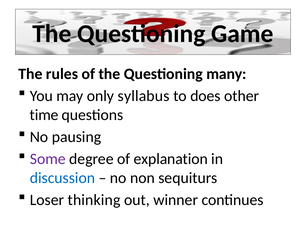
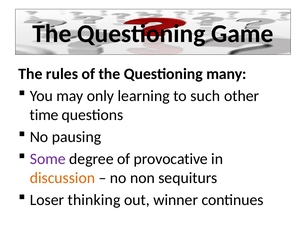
syllabus: syllabus -> learning (144, 96)
does: does -> such (205, 96)
explanation: explanation -> provocative (171, 159)
discussion colour: blue -> orange (62, 177)
